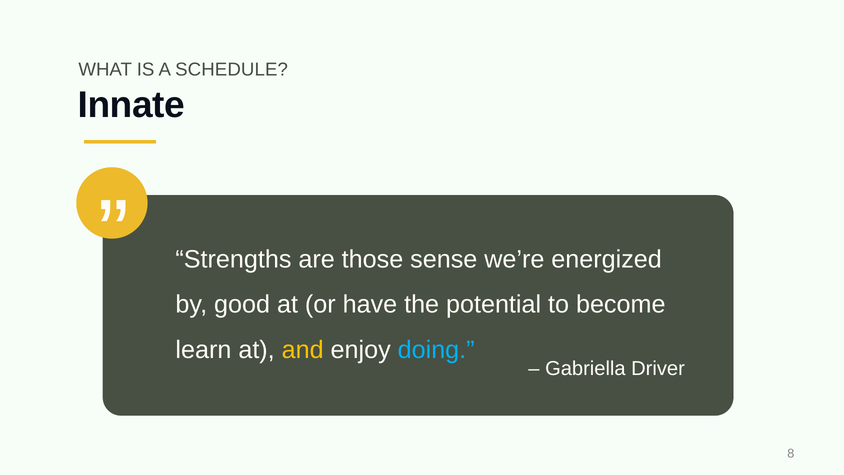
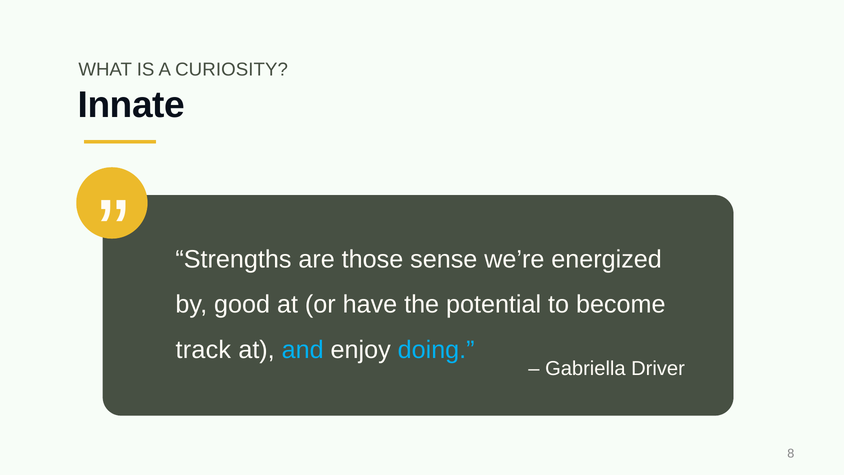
SCHEDULE: SCHEDULE -> CURIOSITY (232, 69)
learn: learn -> track (203, 350)
and colour: yellow -> light blue (303, 350)
